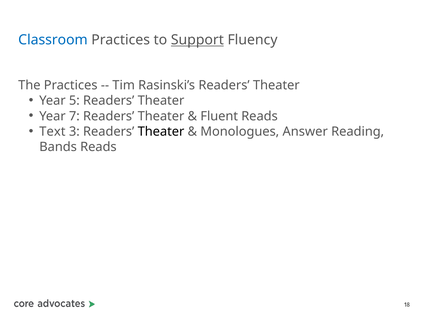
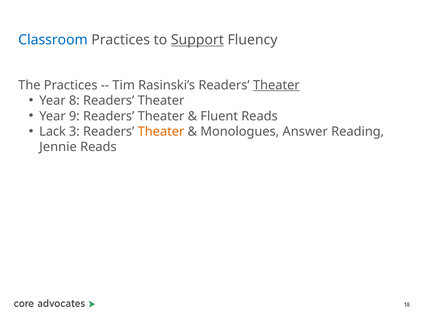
Theater underline: none -> present (276, 85)
5: 5 -> 8 (74, 101)
7: 7 -> 9 (74, 116)
Text: Text -> Lack (53, 131)
Theater colour: black -> orange (161, 131)
Bands: Bands -> Jennie (58, 147)
